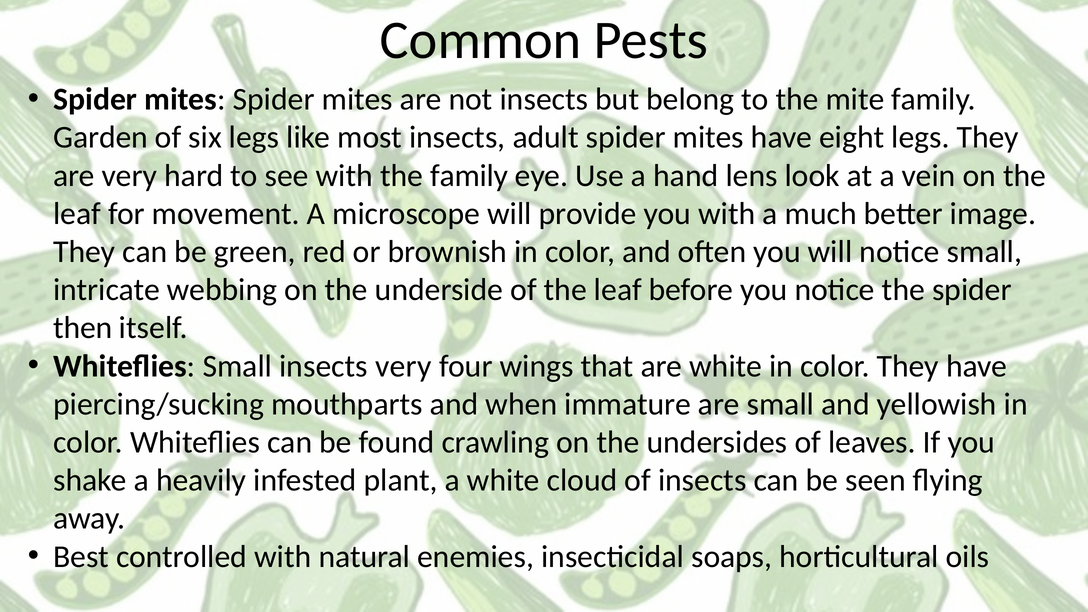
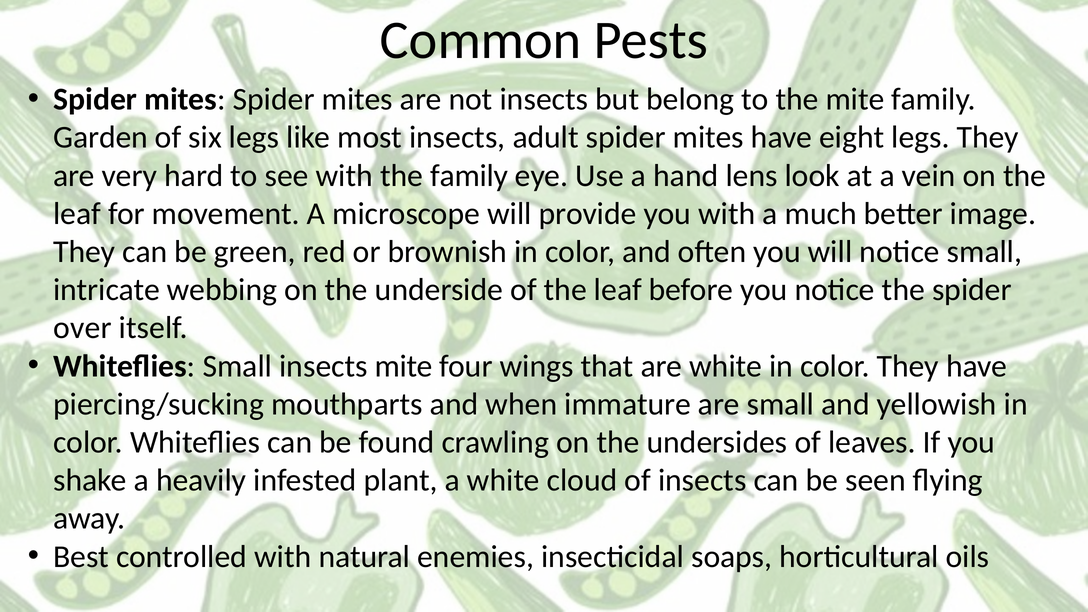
then: then -> over (82, 328)
insects very: very -> mite (404, 366)
